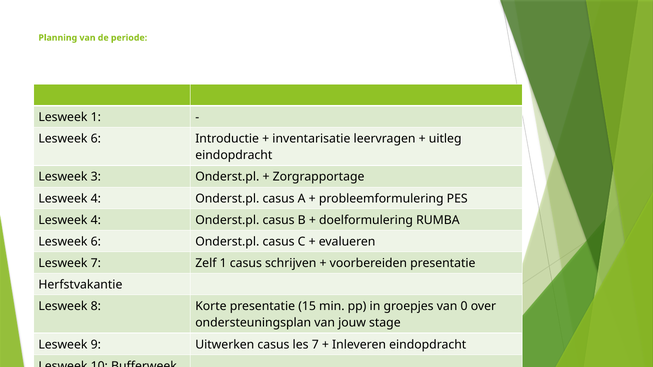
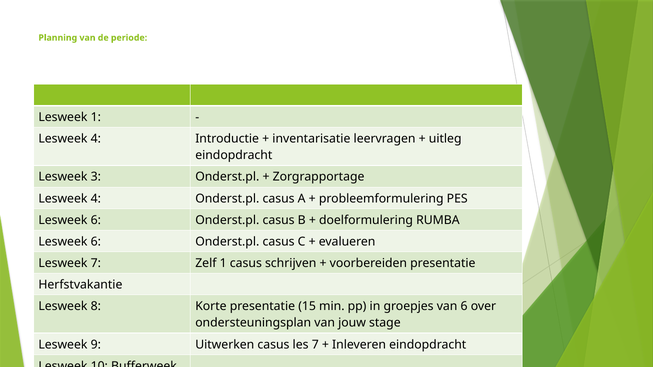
6: 6 -> 4 (96, 139)
4: 4 -> 6 (96, 220)
van 0: 0 -> 6 (464, 307)
